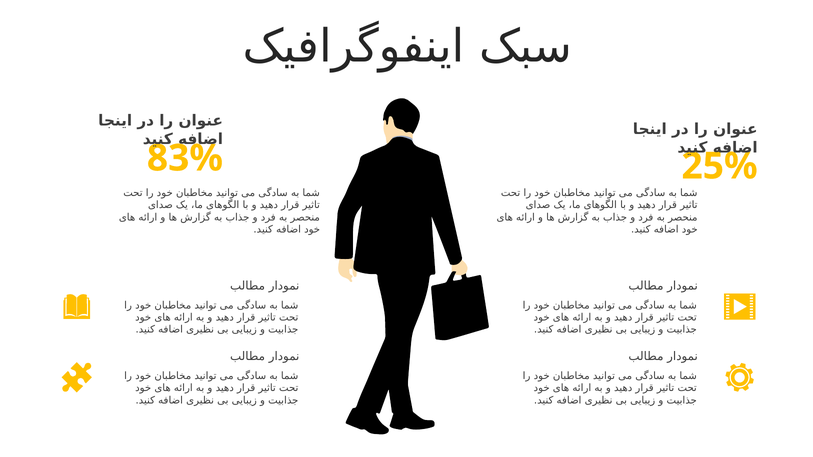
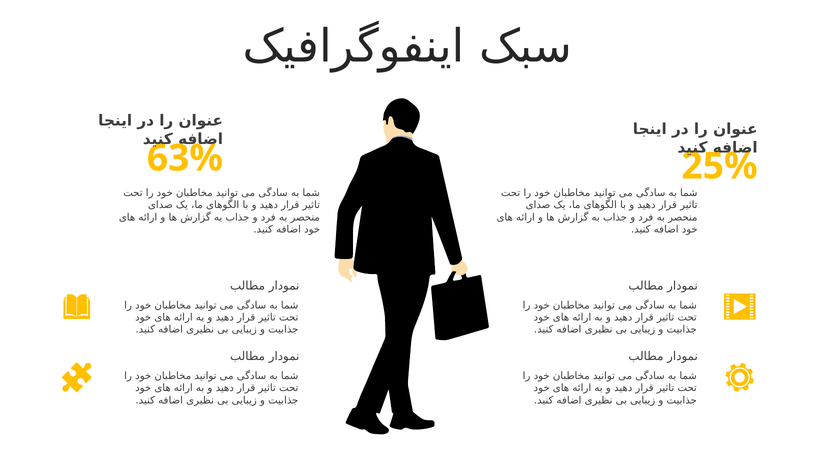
83%: 83% -> 63% (185, 158)
